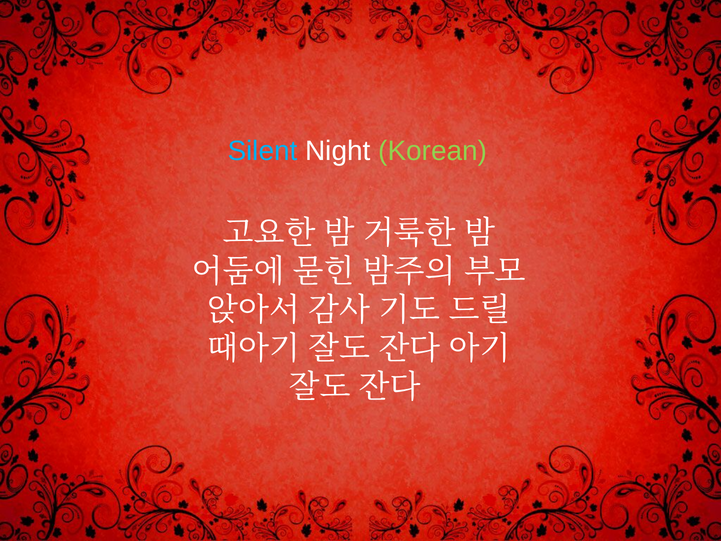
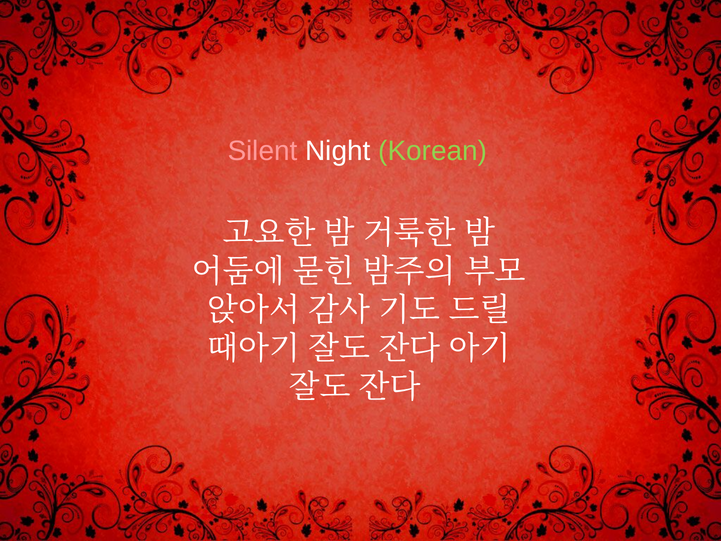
Silent colour: light blue -> pink (263, 151)
